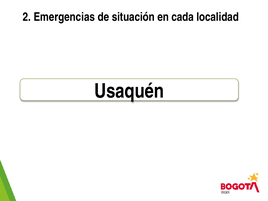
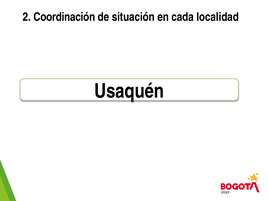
Emergencias: Emergencias -> Coordinación (64, 17)
